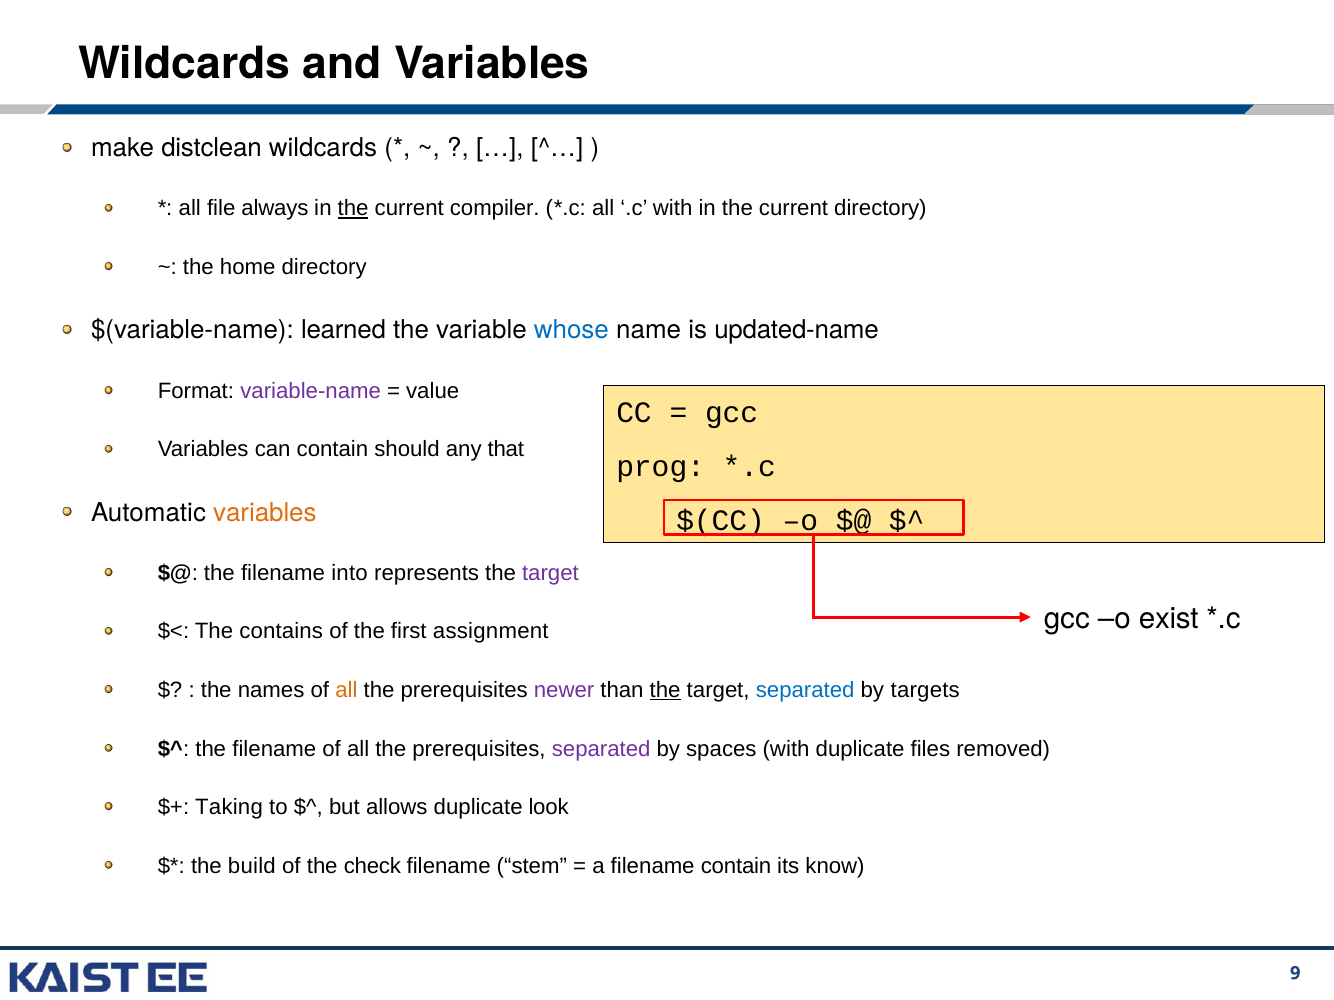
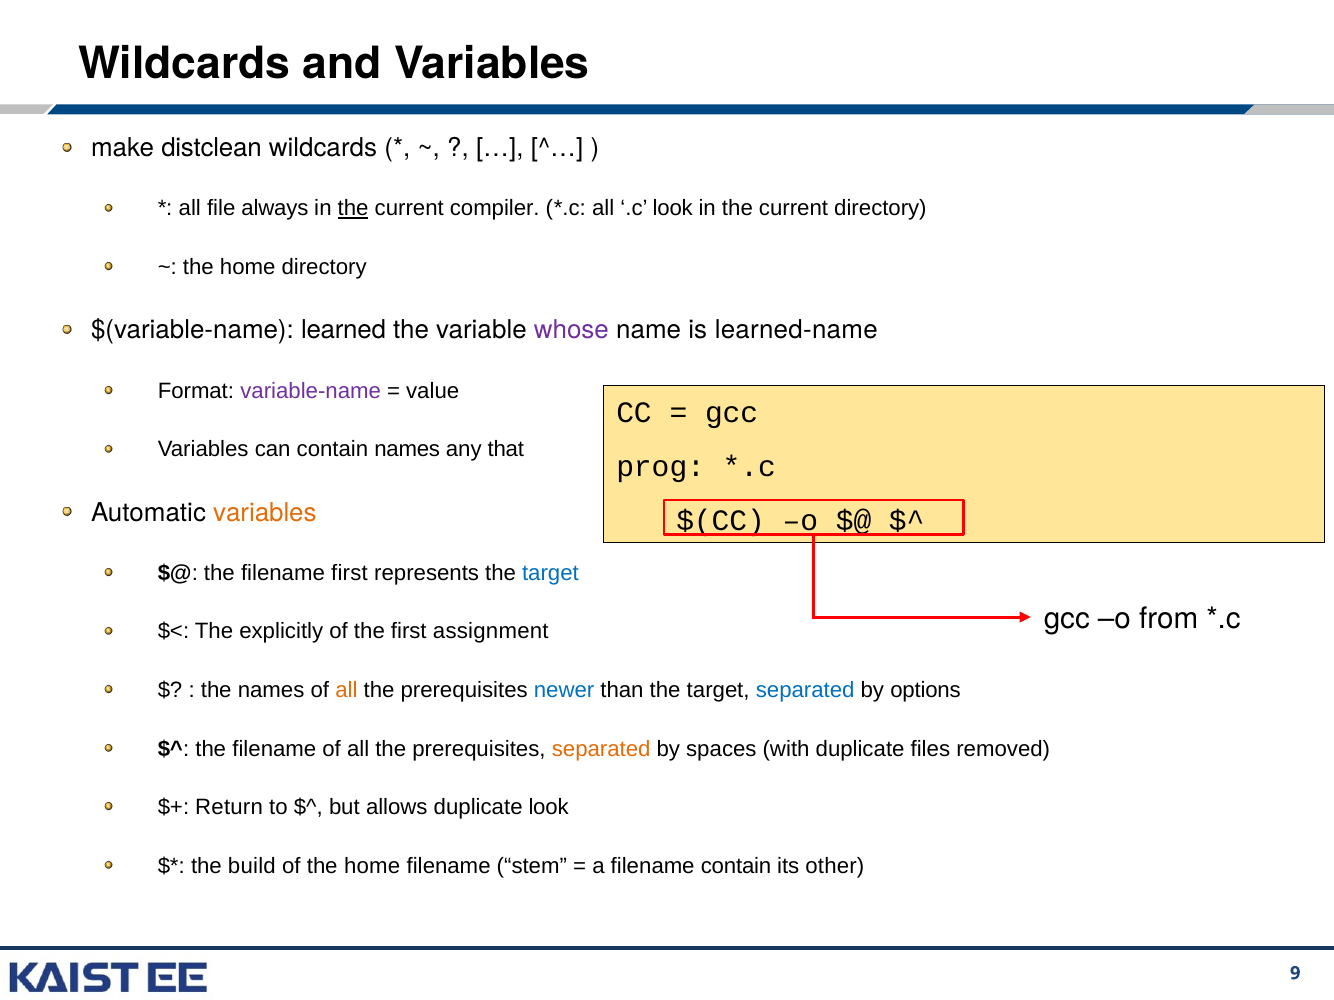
.c with: with -> look (673, 209)
whose colour: blue -> purple (571, 331)
updated-name: updated-name -> learned-name (796, 331)
contain should: should -> names (407, 450)
filename into: into -> first (350, 573)
target colour: purple -> blue (550, 573)
exist: exist -> from (1169, 620)
contains: contains -> explicitly (281, 632)
newer colour: purple -> blue (564, 690)
the underline: present -> none (665, 690)
targets: targets -> options (925, 690)
separated colour: purple -> orange (601, 749)
Taking: Taking -> Return (229, 808)
of the check: check -> home (372, 866)
know: know -> other (835, 866)
